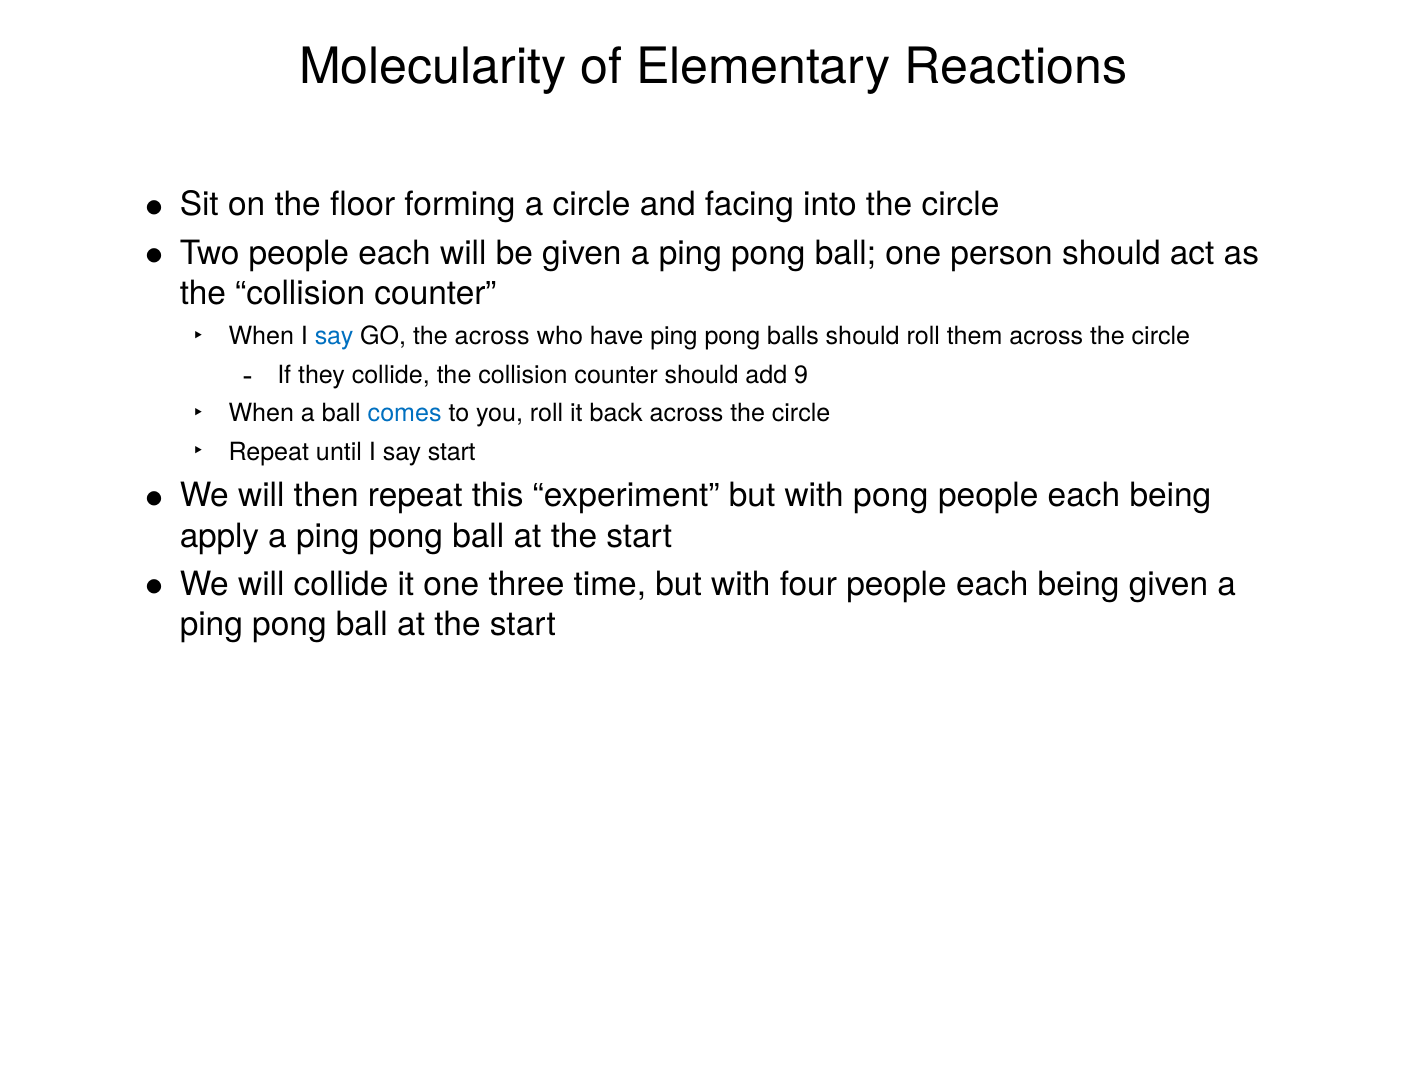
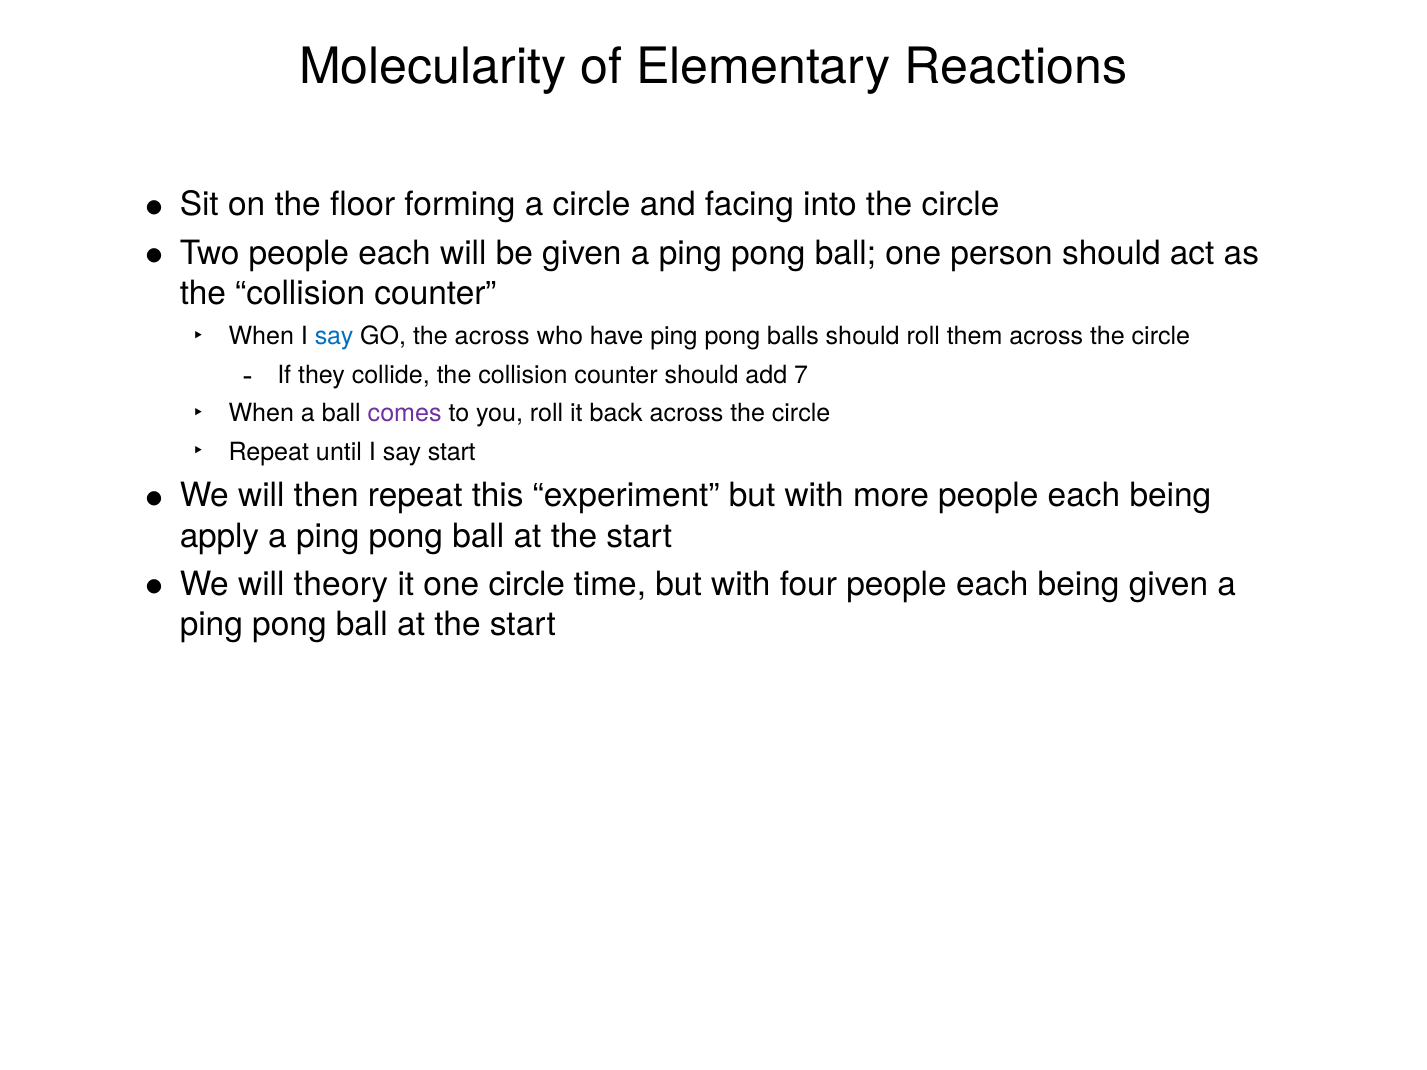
9: 9 -> 7 (801, 375)
comes colour: blue -> purple (405, 413)
with pong: pong -> more (891, 496)
will collide: collide -> theory (341, 585)
one three: three -> circle (527, 585)
